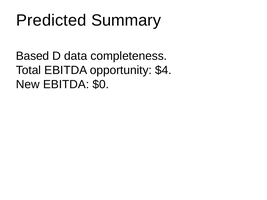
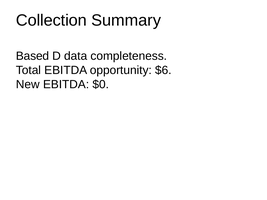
Predicted: Predicted -> Collection (51, 20)
$4: $4 -> $6 (163, 70)
